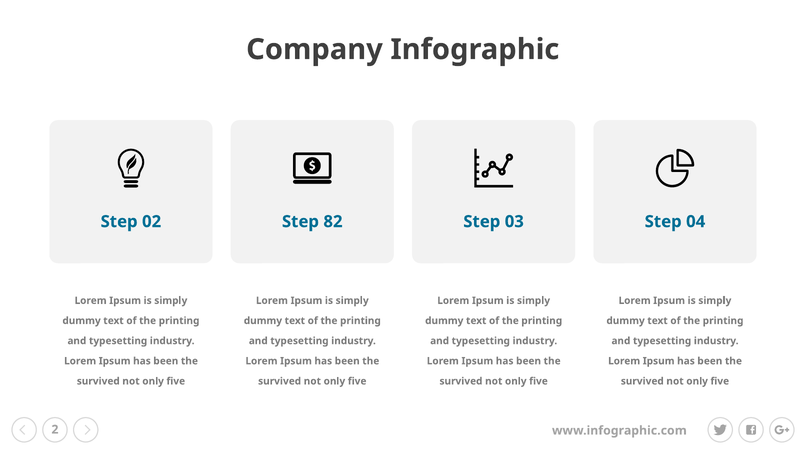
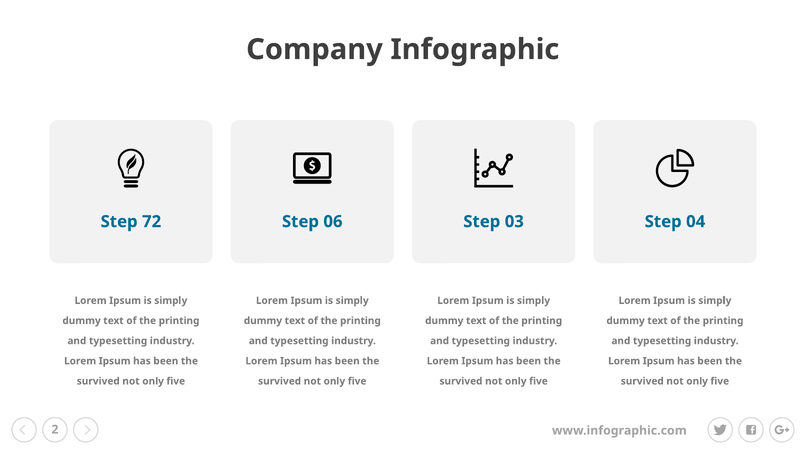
02: 02 -> 72 (152, 221)
82: 82 -> 06 (333, 221)
